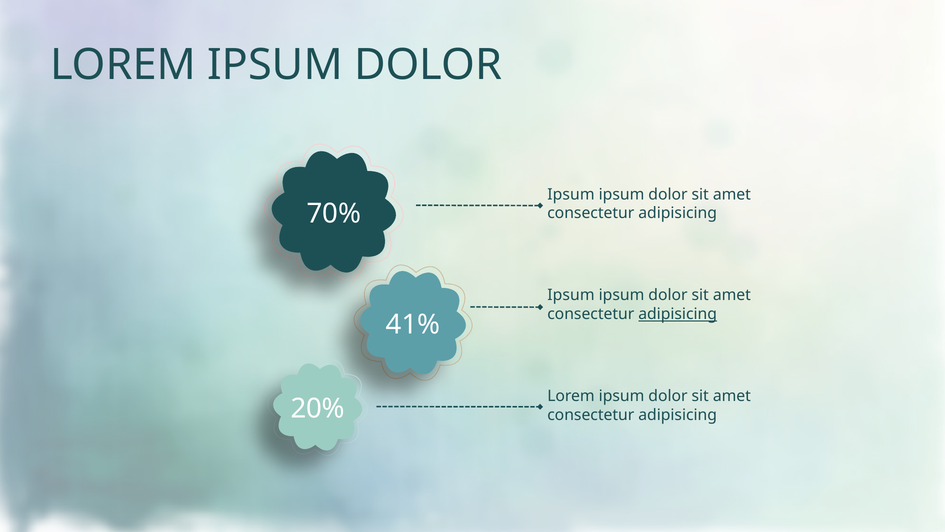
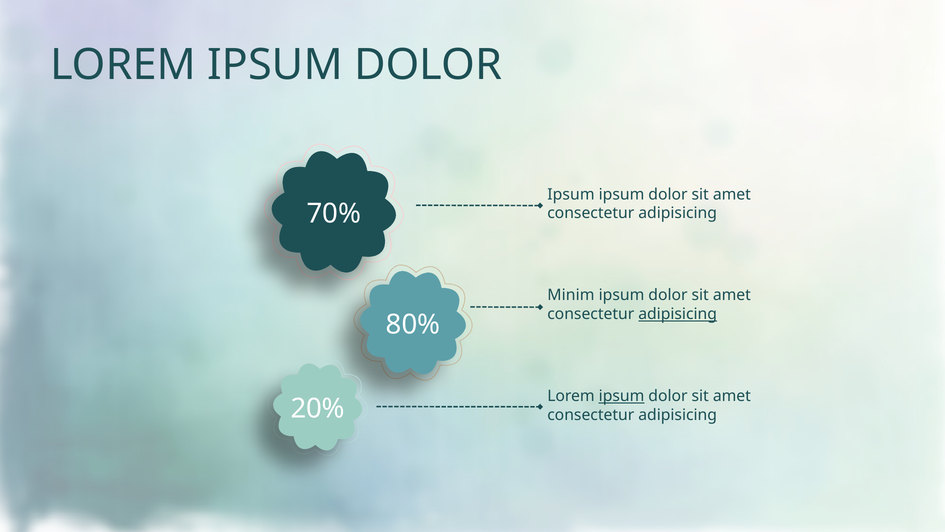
Ipsum: Ipsum -> Minim (571, 295)
41%: 41% -> 80% (413, 324)
ipsum underline: none -> present (622, 396)
